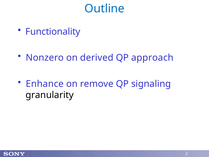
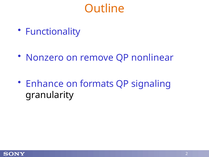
Outline colour: blue -> orange (104, 9)
derived: derived -> remove (97, 58)
approach: approach -> nonlinear (152, 58)
remove: remove -> formats (97, 84)
